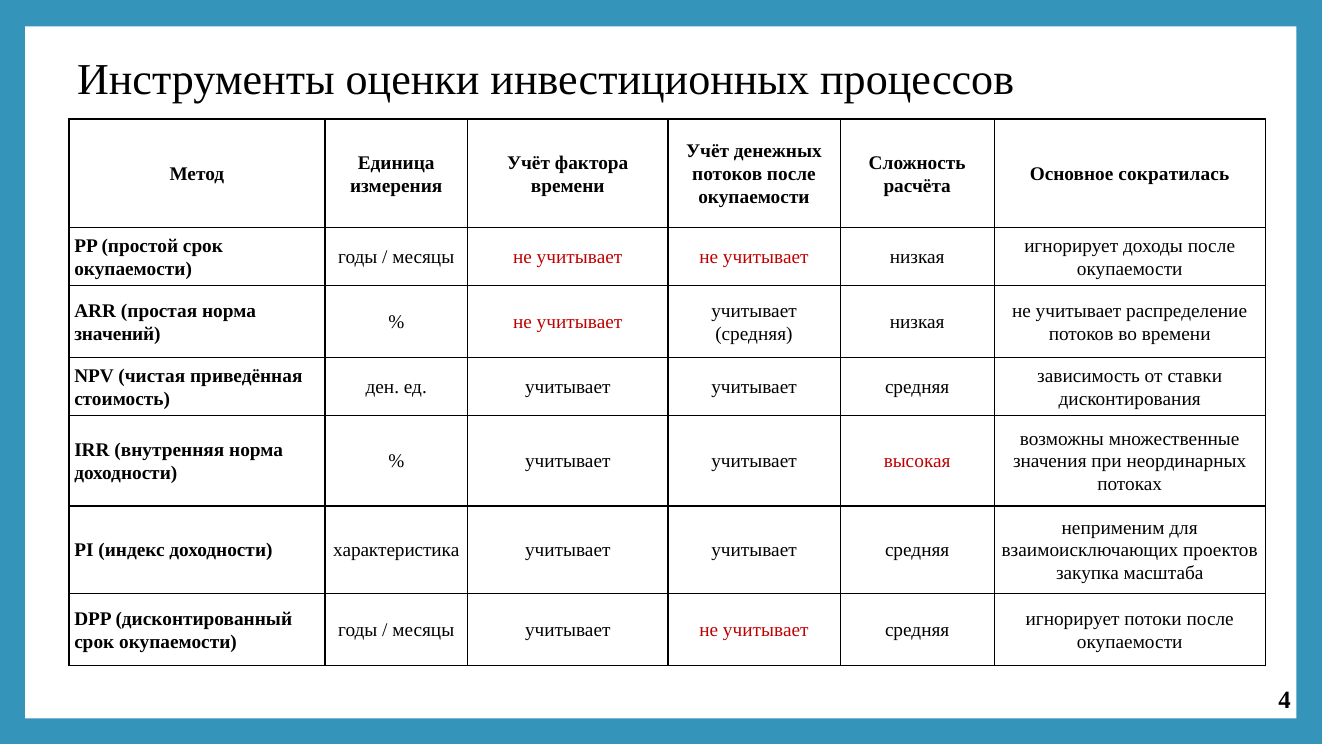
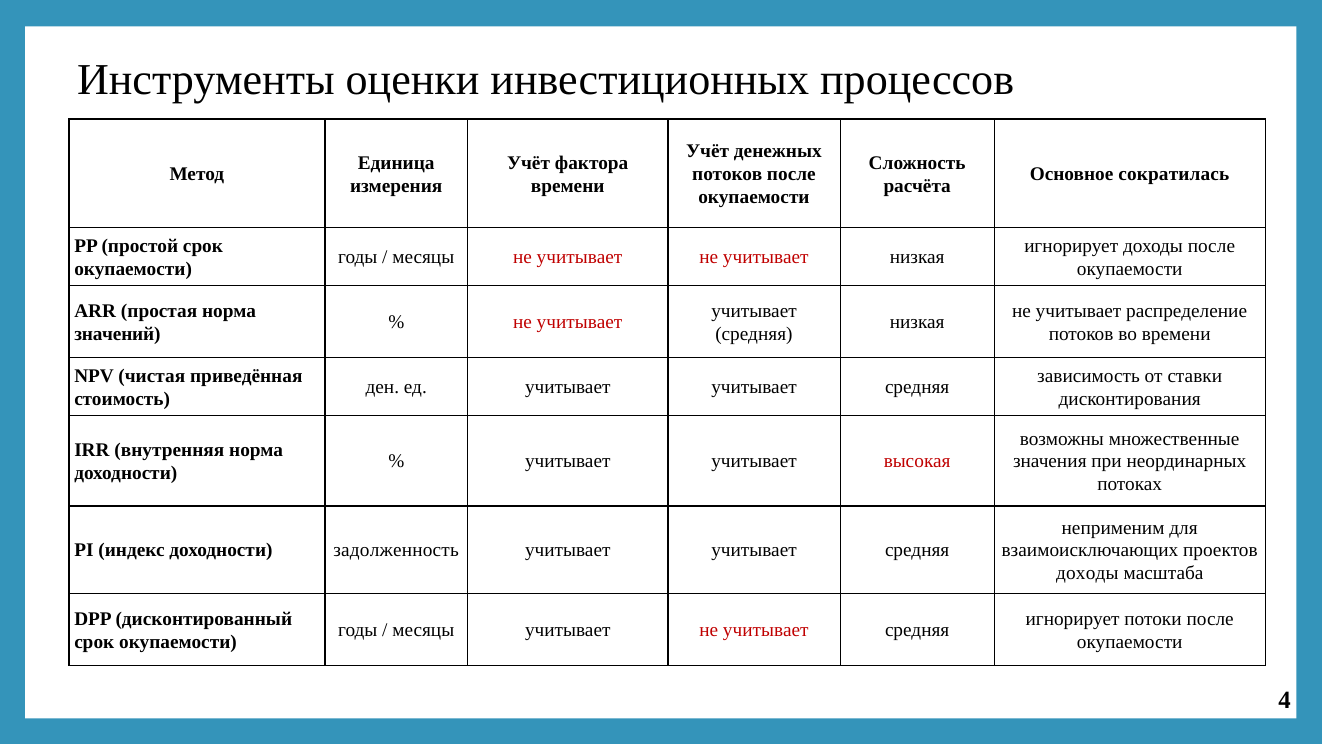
характеристика: характеристика -> задолженность (396, 550)
закупка: закупка -> доходы (1087, 573)
